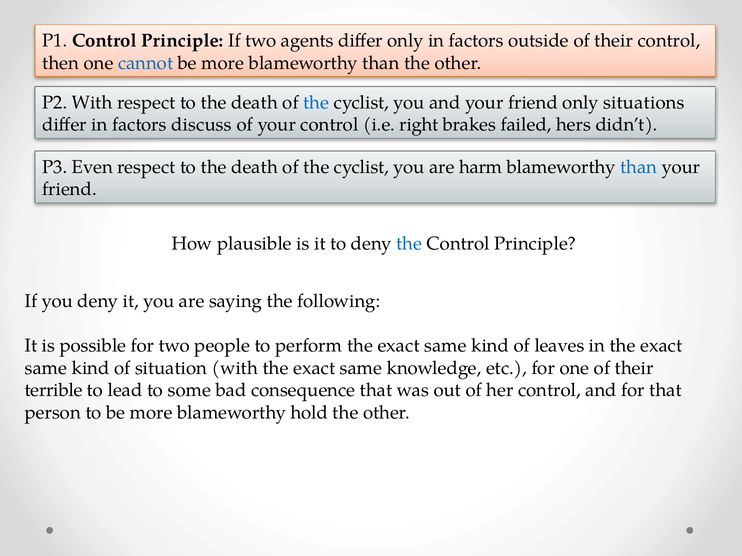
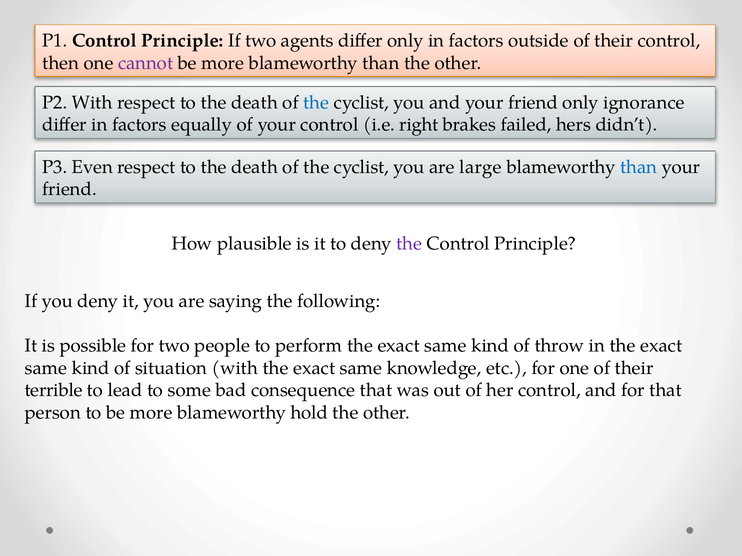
cannot colour: blue -> purple (146, 63)
situations: situations -> ignorance (644, 103)
discuss: discuss -> equally (202, 125)
harm: harm -> large (480, 167)
the colour: blue -> purple (409, 244)
leaves: leaves -> throw (559, 346)
